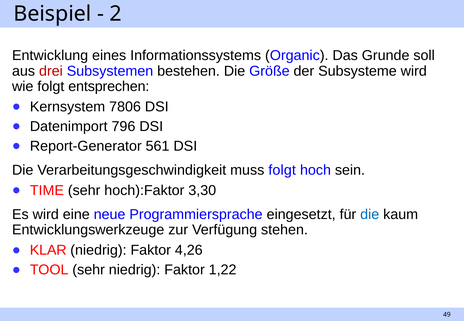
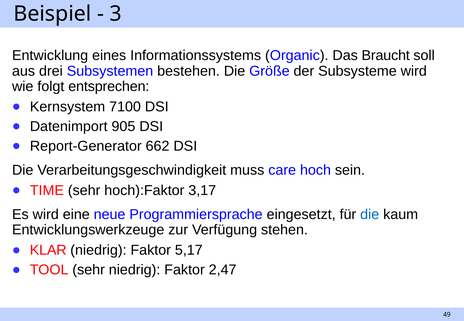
2: 2 -> 3 (116, 14)
Grunde: Grunde -> Braucht (386, 56)
drei colour: red -> black (51, 71)
7806: 7806 -> 7100 (125, 107)
796: 796 -> 905 (123, 127)
561: 561 -> 662 (158, 146)
muss folgt: folgt -> care (282, 170)
3,30: 3,30 -> 3,17 (202, 191)
4,26: 4,26 -> 5,17 (189, 250)
1,22: 1,22 -> 2,47 (223, 270)
